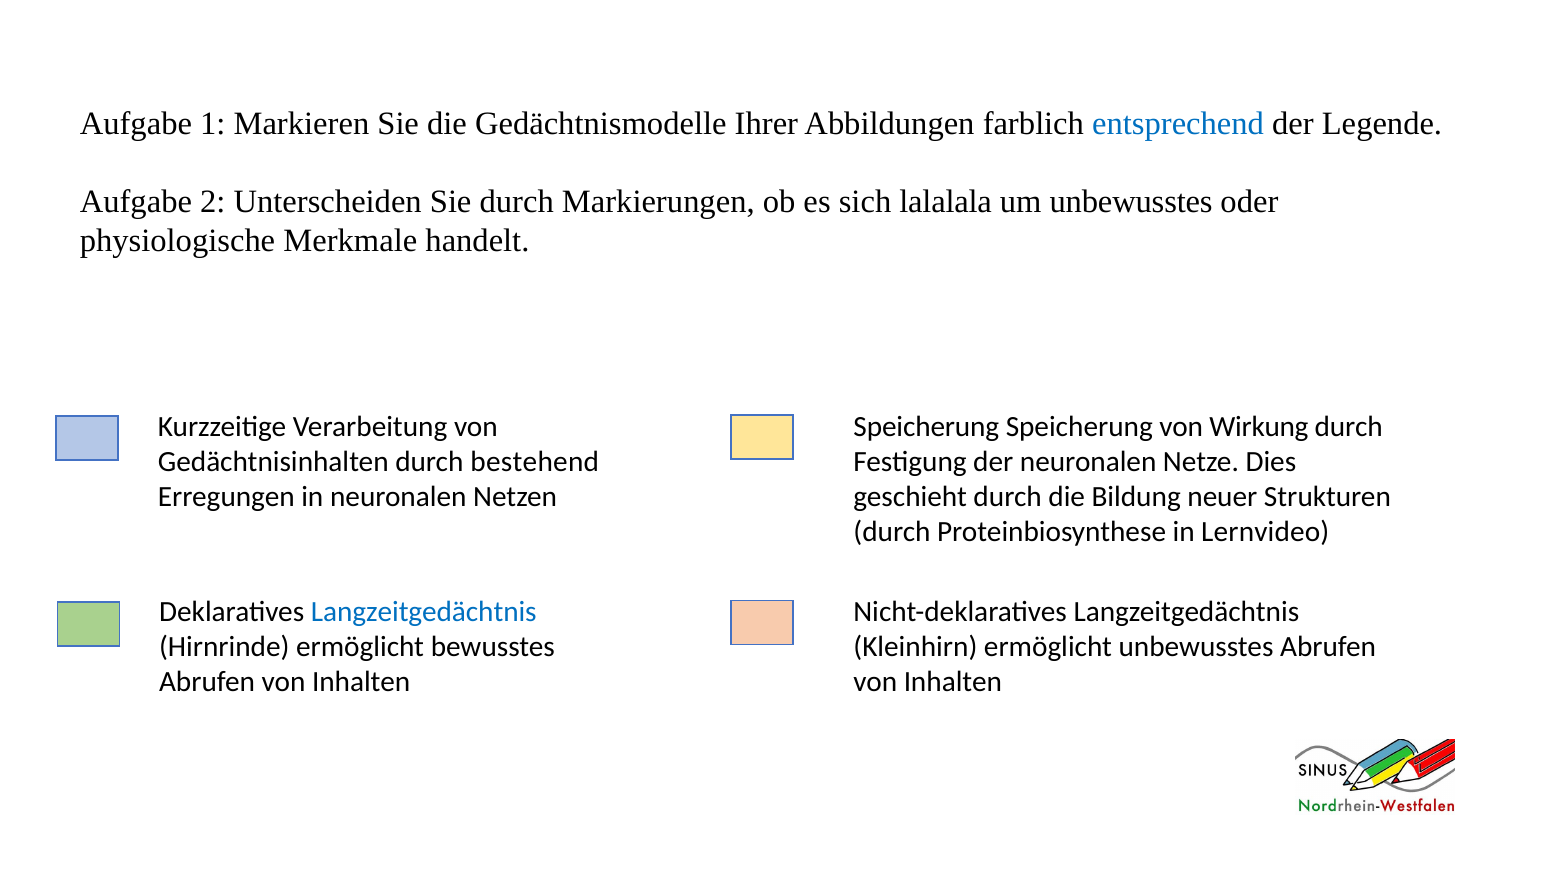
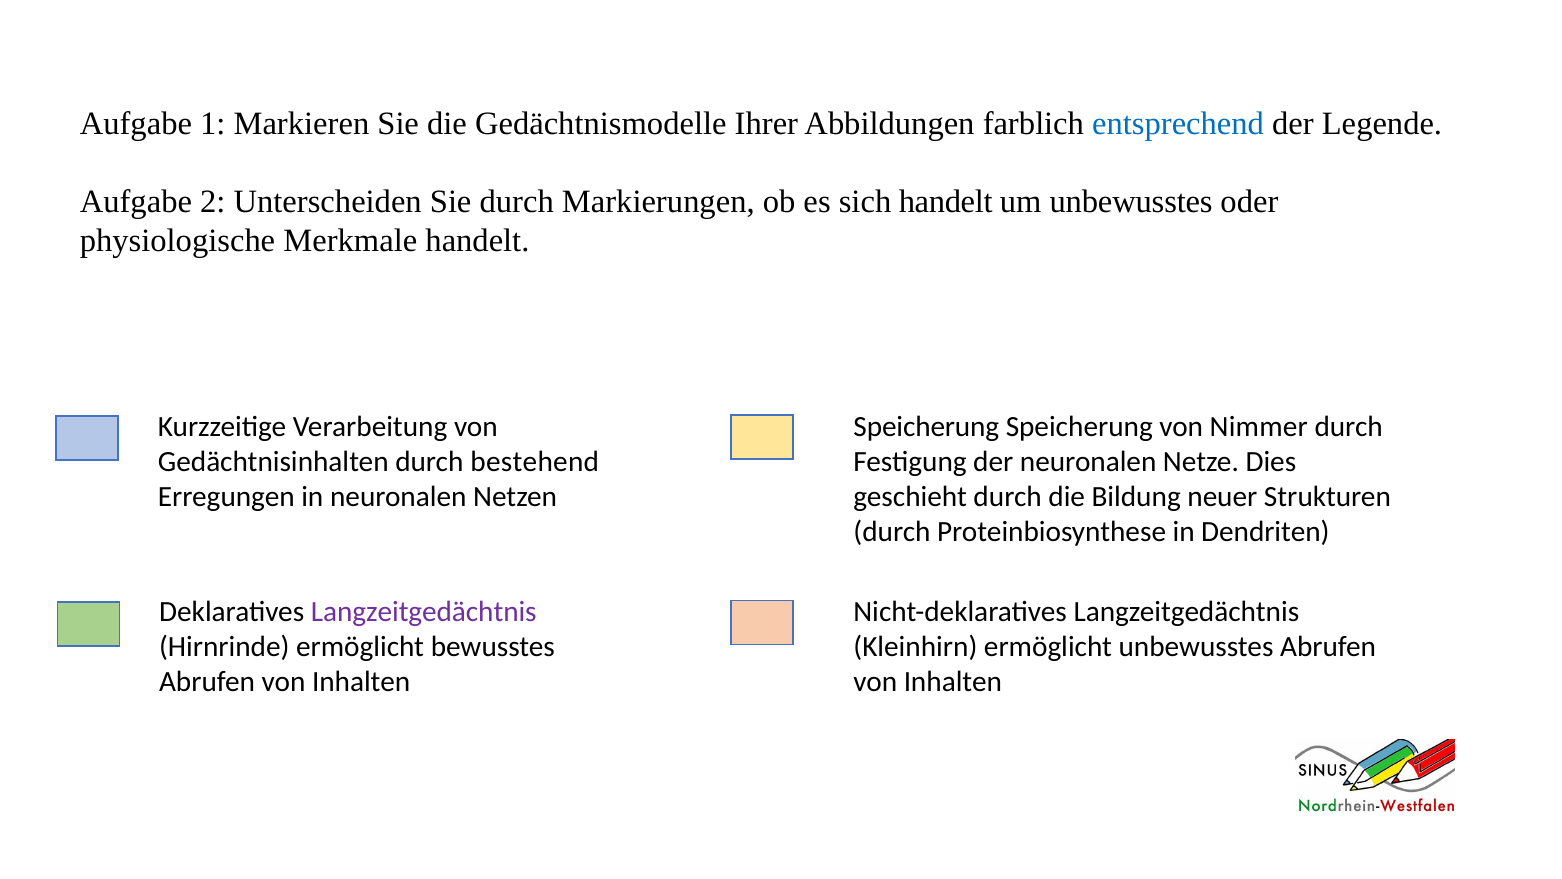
sich lalalala: lalalala -> handelt (946, 201)
Wirkung: Wirkung -> Nimmer (1259, 426)
Lernvideo: Lernvideo -> Dendriten (1265, 532)
Langzeitgedächtnis colour: blue -> purple (424, 612)
